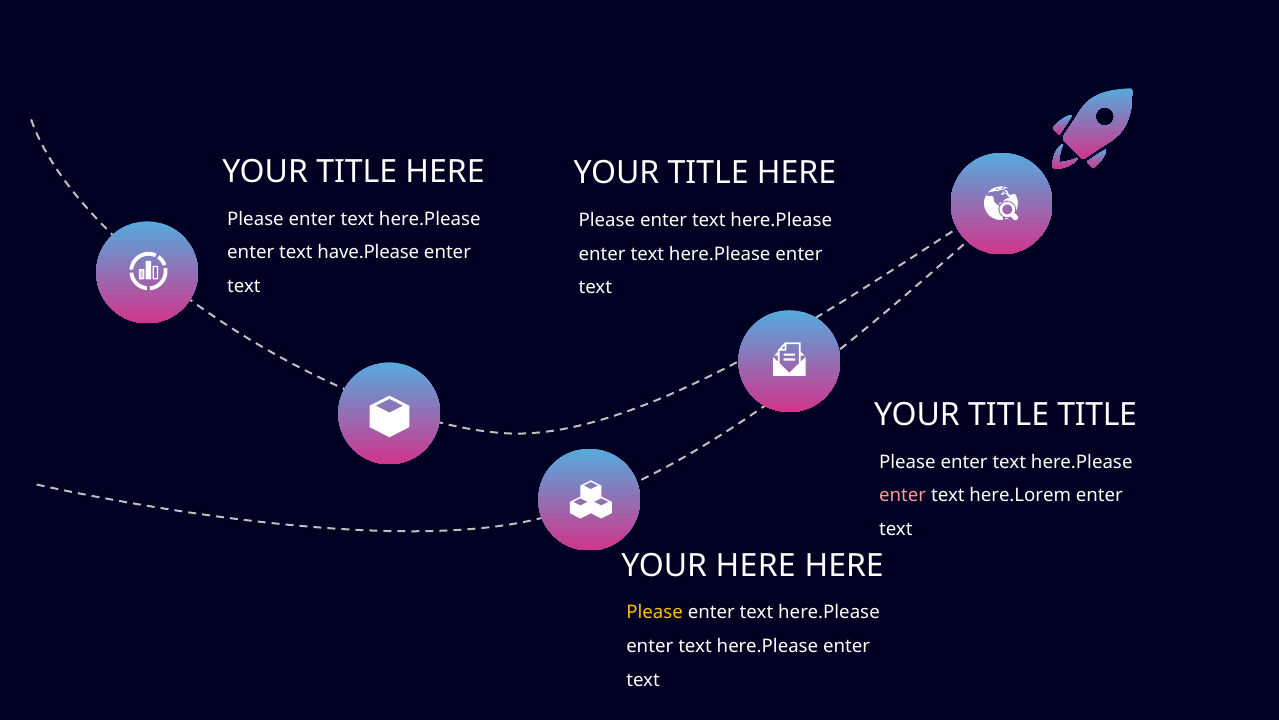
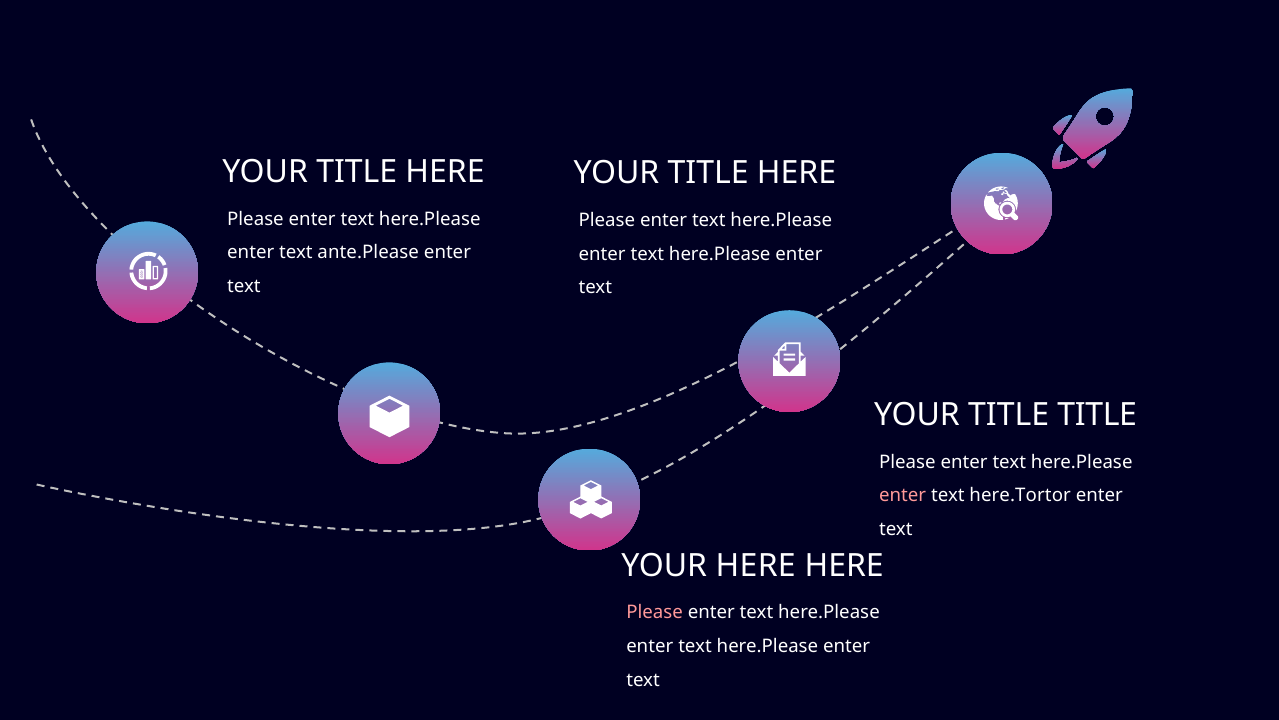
have.Please: have.Please -> ante.Please (368, 252)
here.Lorem: here.Lorem -> here.Tortor (1020, 495)
Please colour: yellow -> pink (655, 612)
